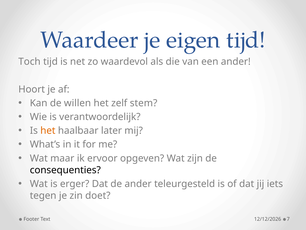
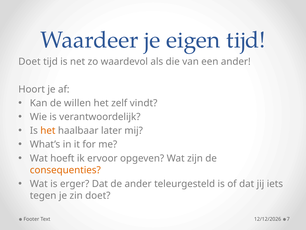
Toch: Toch -> Doet (29, 62)
stem: stem -> vindt (144, 103)
maar: maar -> hoeft (62, 158)
consequenties colour: black -> orange (65, 170)
